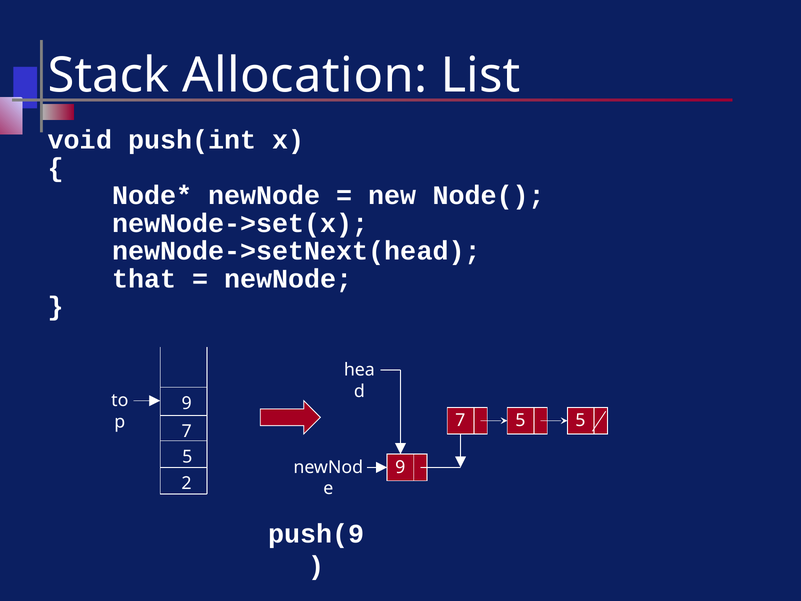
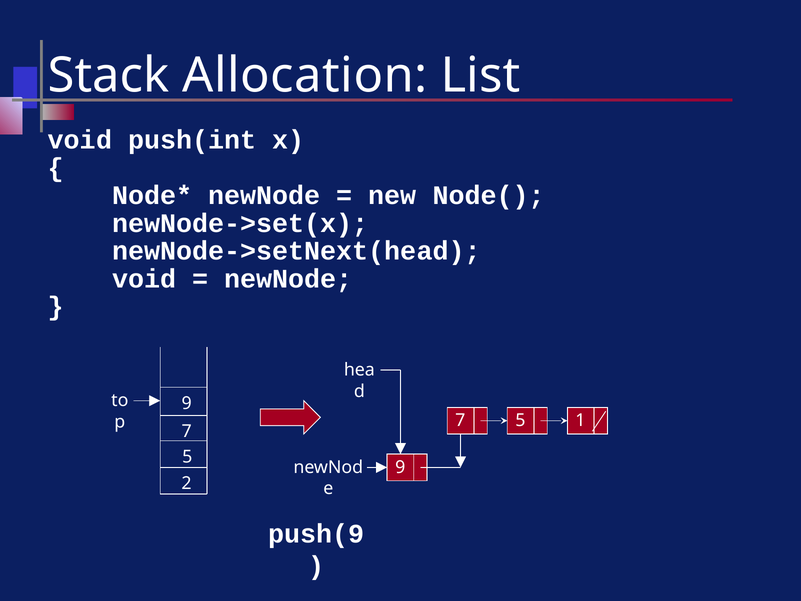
that: that -> void (144, 279)
5 5: 5 -> 1 (580, 420)
